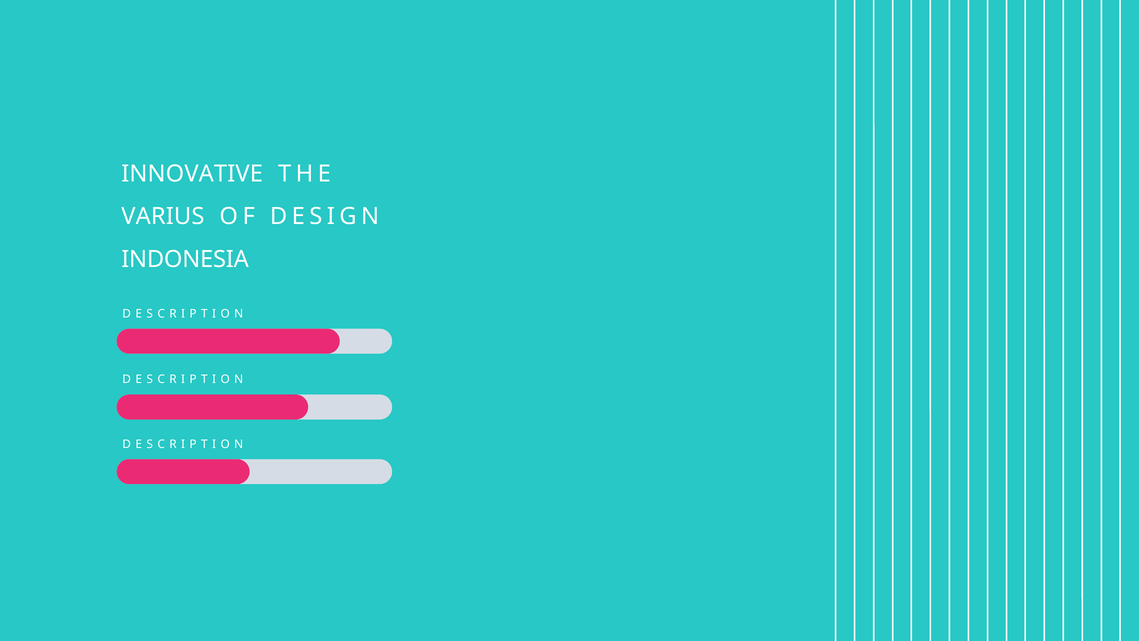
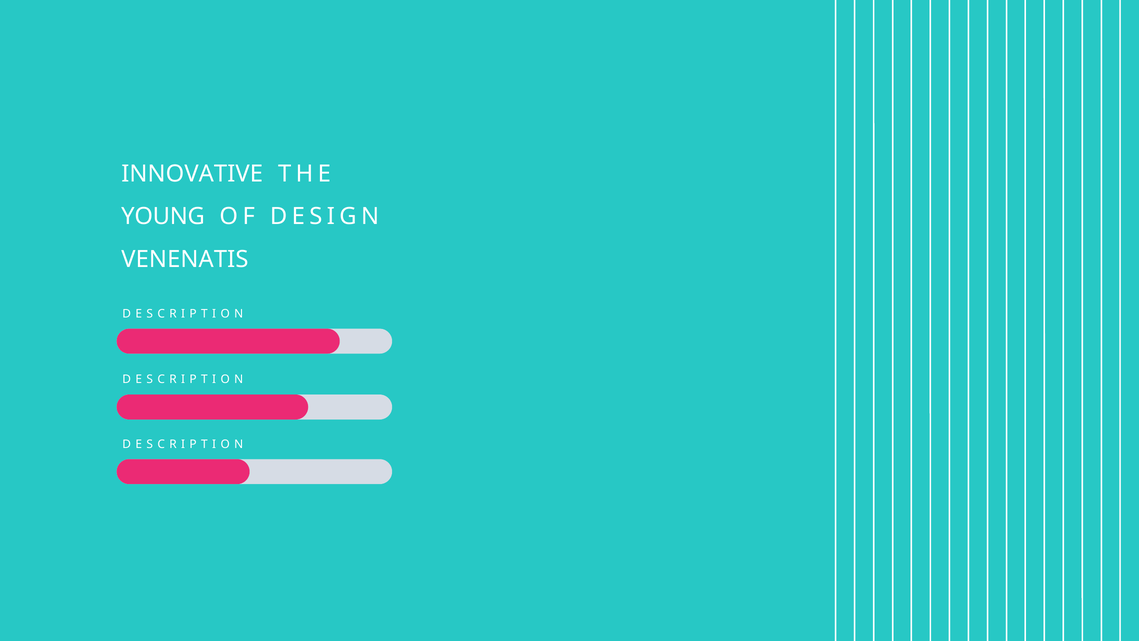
VARIUS: VARIUS -> YOUNG (163, 216)
INDONESIA: INDONESIA -> VENENATIS (185, 259)
